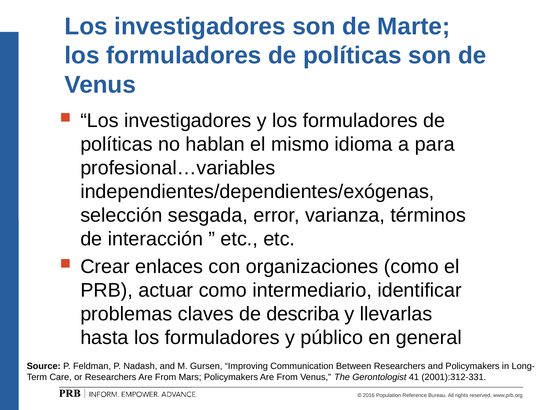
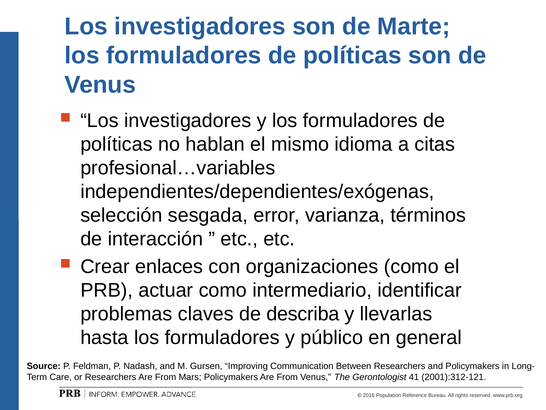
para: para -> citas (435, 144)
2001):312-331: 2001):312-331 -> 2001):312-121 (454, 377)
